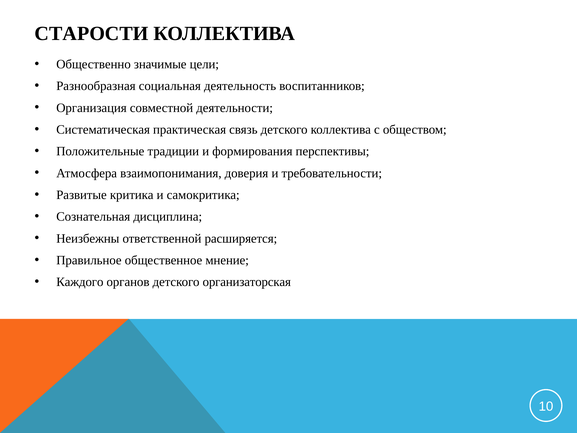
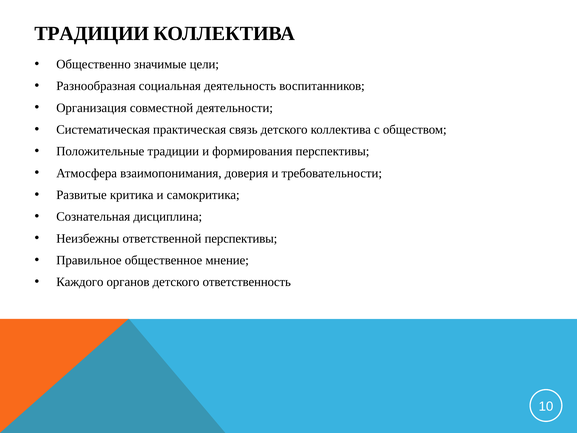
СТАРОСТИ: СТАРОСТИ -> ТРАДИЦИИ (92, 34)
ответственной расширяется: расширяется -> перспективы (241, 238)
организаторская: организаторская -> ответственность (247, 282)
